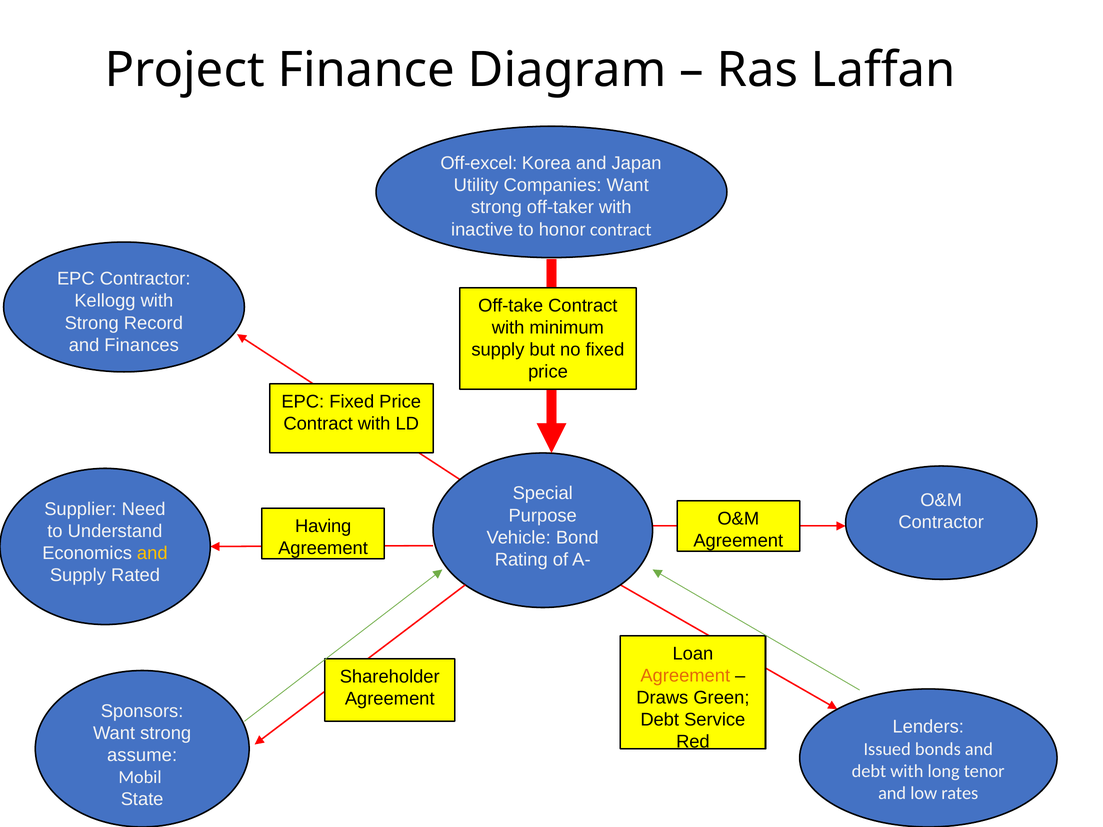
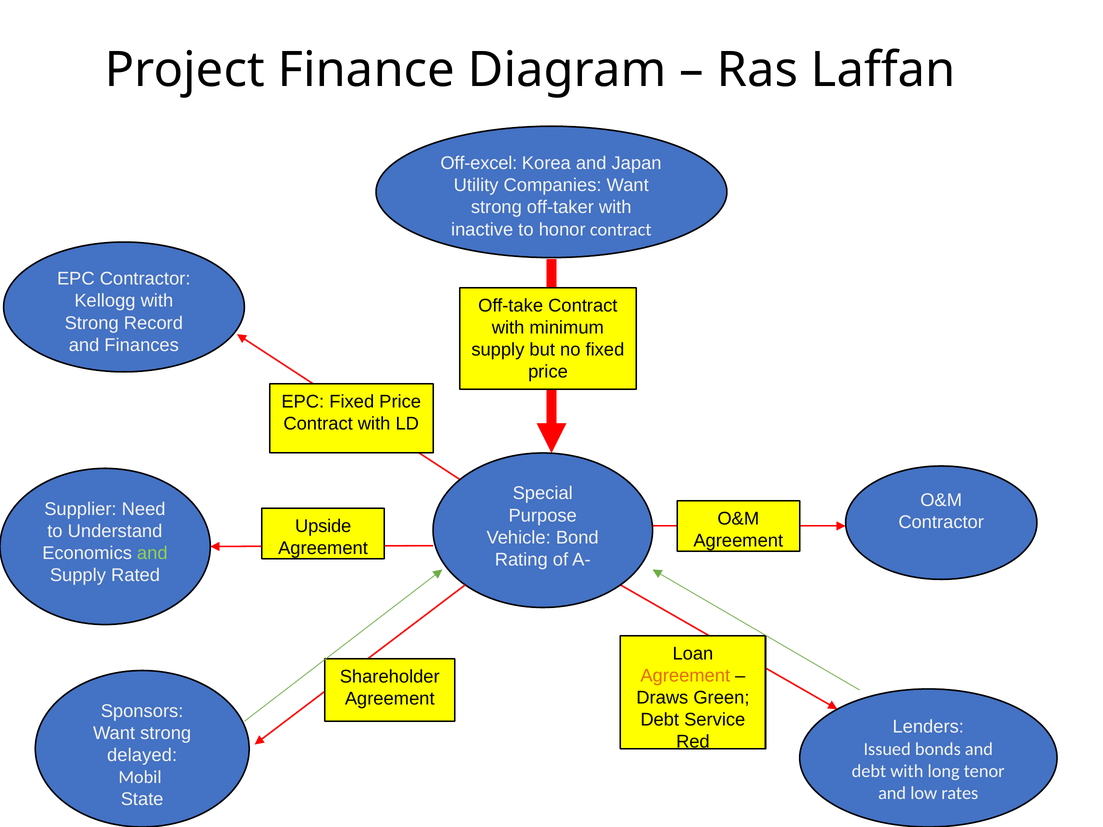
Having: Having -> Upside (323, 526)
and colour: yellow -> light green (152, 553)
assume: assume -> delayed (142, 756)
